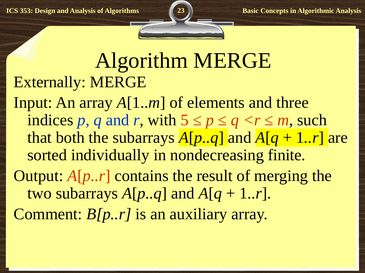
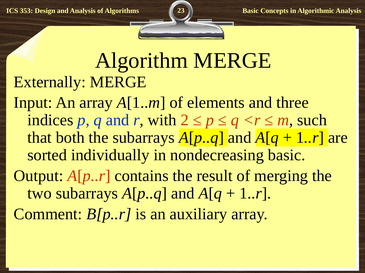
5: 5 -> 2 (185, 120)
nondecreasing finite: finite -> basic (287, 156)
